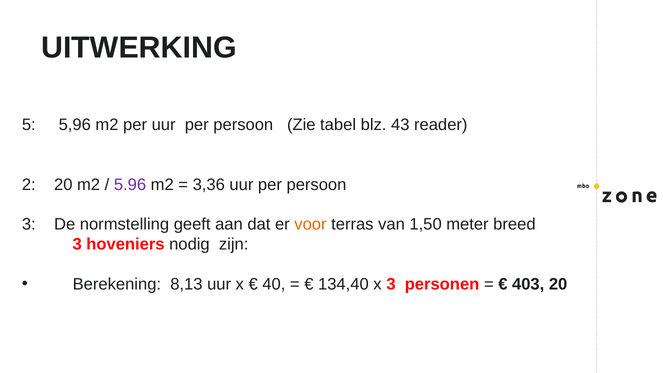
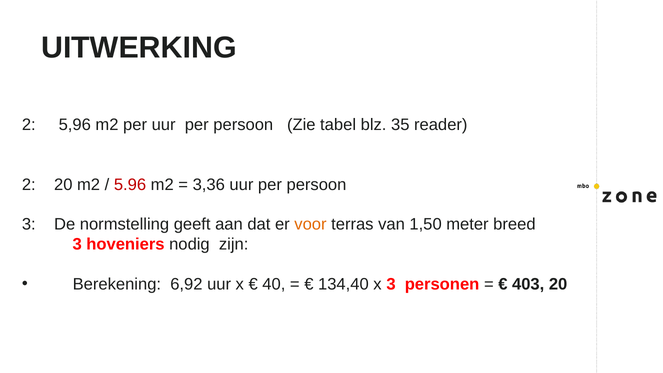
5: 5 -> 2 (29, 125)
43: 43 -> 35 (400, 125)
5.96 colour: purple -> red (130, 185)
8,13: 8,13 -> 6,92 (186, 284)
